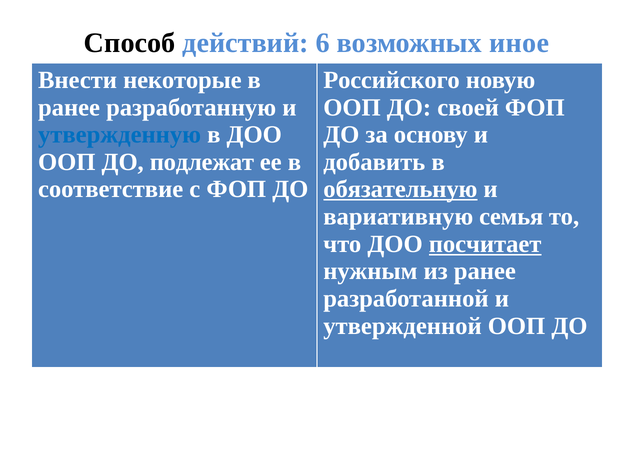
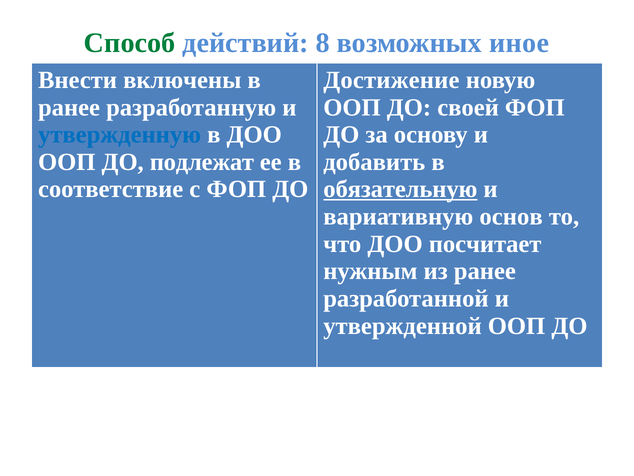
Способ colour: black -> green (130, 43)
6: 6 -> 8 (323, 43)
некоторые: некоторые -> включены (182, 80)
Российского: Российского -> Достижение (391, 80)
семья: семья -> основ (511, 216)
посчитает underline: present -> none (485, 244)
